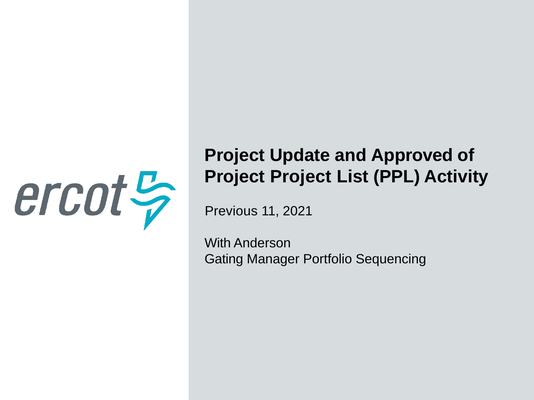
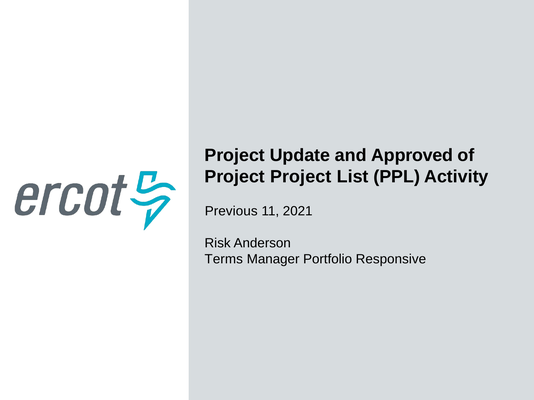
With: With -> Risk (218, 243)
Gating: Gating -> Terms (224, 259)
Sequencing: Sequencing -> Responsive (391, 259)
